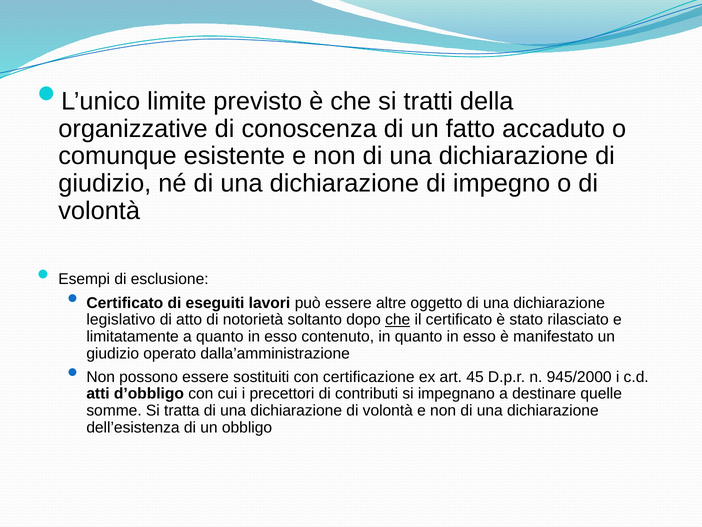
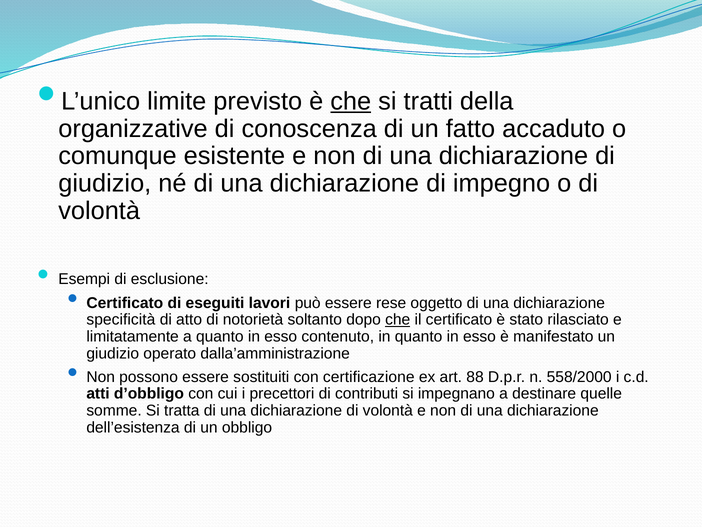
che underline: none -> present (351, 101)
altre: altre -> rese (391, 303)
legislativo: legislativo -> specificità (121, 319)
45: 45 -> 88 (475, 377)
945/2000: 945/2000 -> 558/2000 (579, 377)
